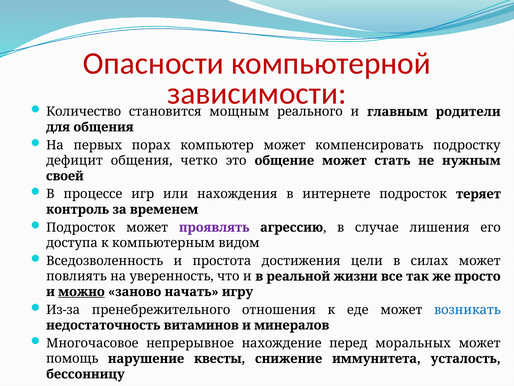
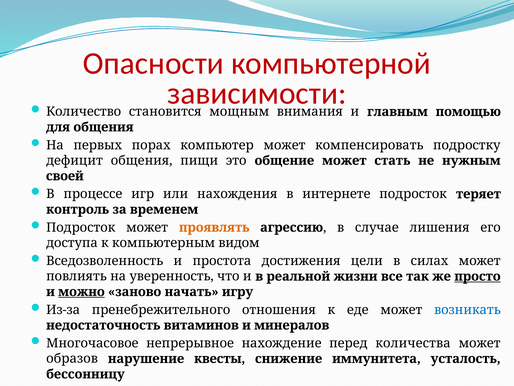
реального: реального -> внимания (310, 112)
родители: родители -> помощью (468, 112)
четко: четко -> пищи (199, 160)
проявлять colour: purple -> orange (214, 227)
просто underline: none -> present (477, 276)
моральных: моральных -> количества (413, 343)
помощь: помощь -> образов (72, 358)
